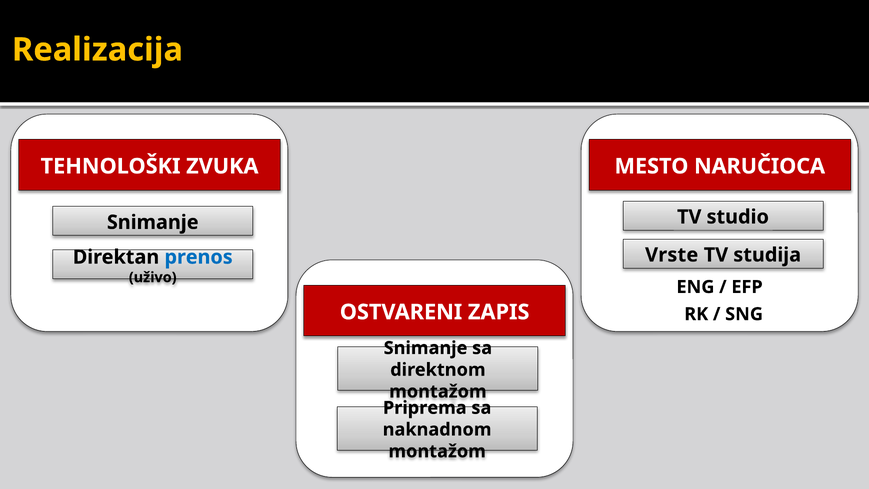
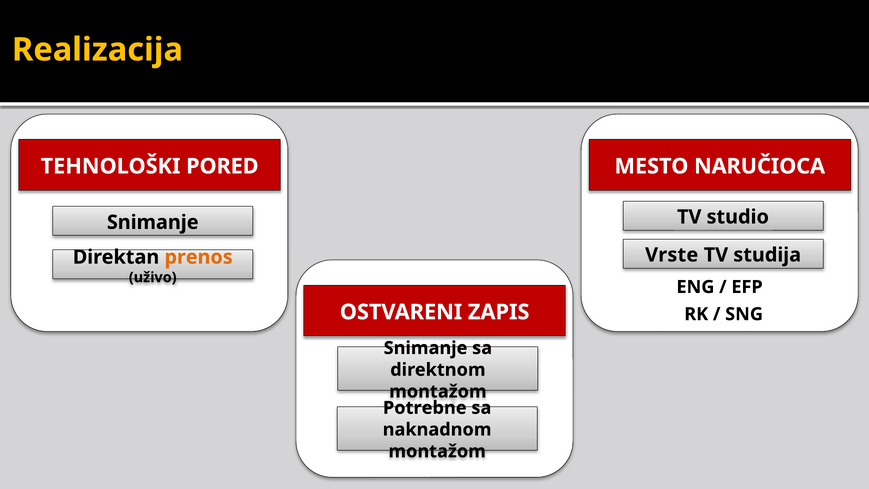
ZVUKA: ZVUKA -> PORED (222, 166)
prenos colour: blue -> orange (199, 257)
Priprema: Priprema -> Potrebne (425, 408)
